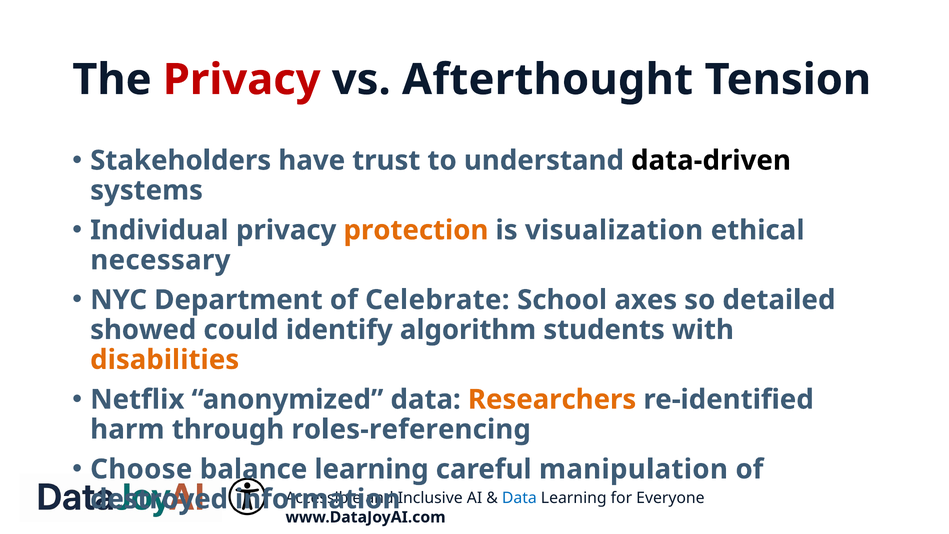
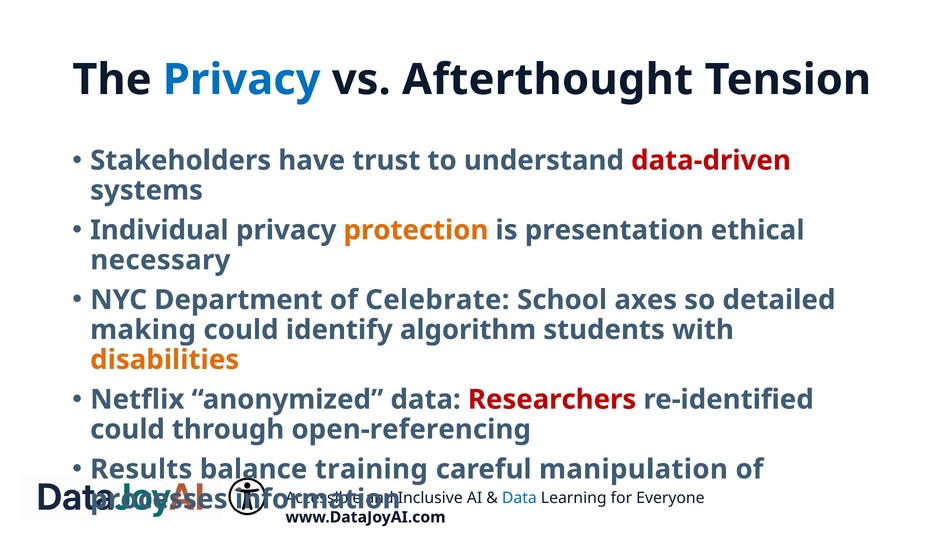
Privacy colour: red -> blue (242, 80)
data-driven colour: black -> red (711, 160)
visualization: visualization -> presentation (614, 230)
showed: showed -> making (143, 330)
Researchers colour: orange -> red (552, 399)
harm: harm -> could (127, 429)
roles-referencing: roles-referencing -> open-referencing (411, 429)
Choose: Choose -> Results (141, 469)
balance learning: learning -> training (371, 469)
destroyed: destroyed -> processes (159, 499)
